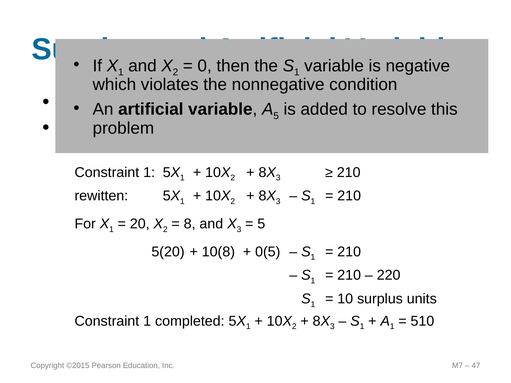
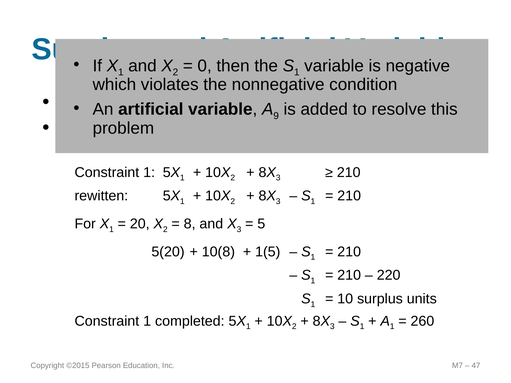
5: 5 -> 9 (276, 116)
0(5: 0(5 -> 1(5 (268, 252)
510: 510 -> 260 (422, 321)
